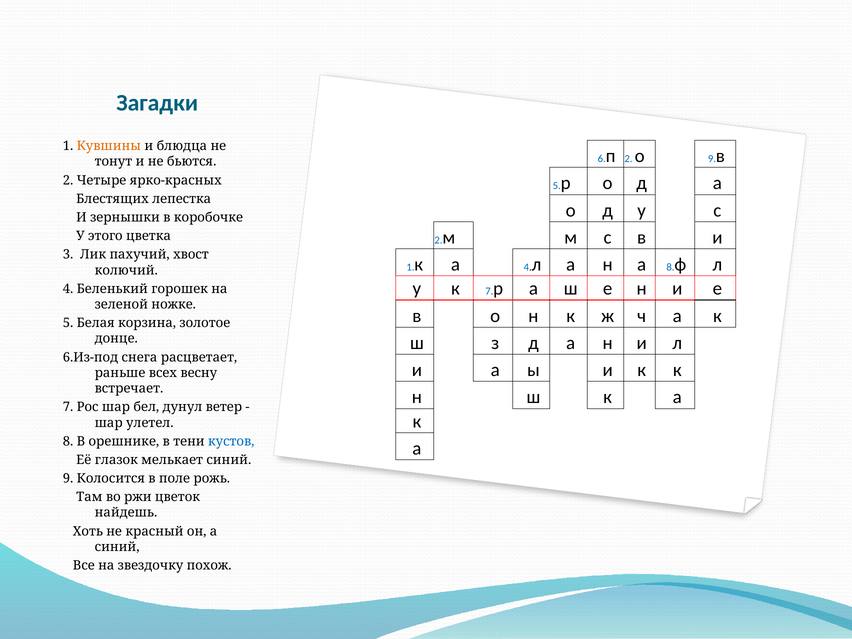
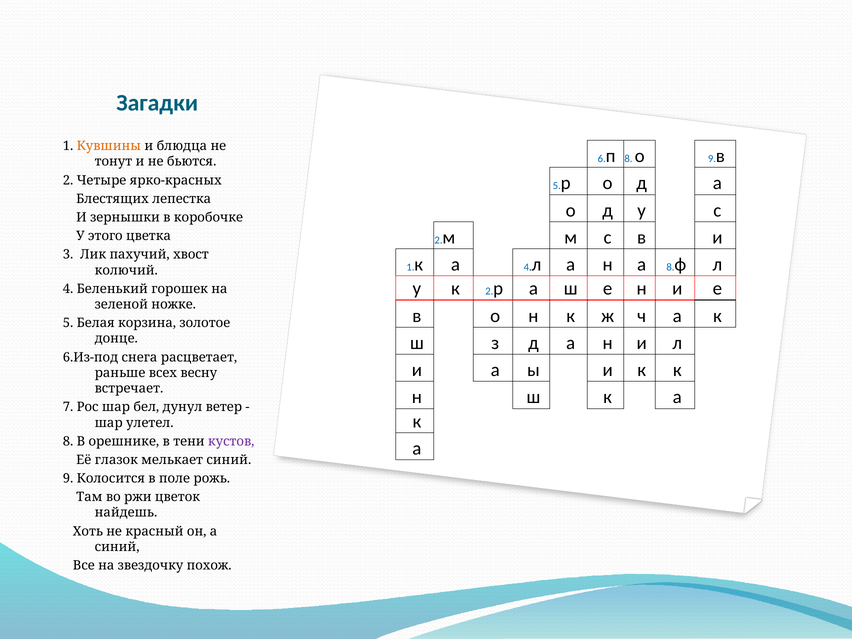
2: 2 -> 8 (628, 159)
к 7: 7 -> 2 (489, 291)
кустов colour: blue -> purple (231, 441)
